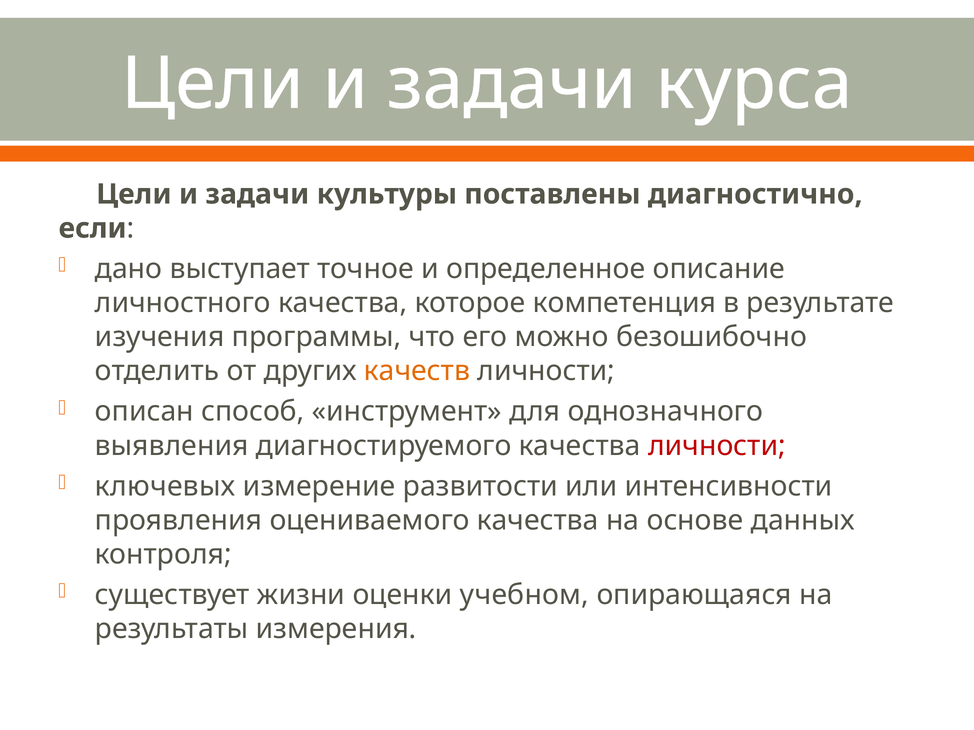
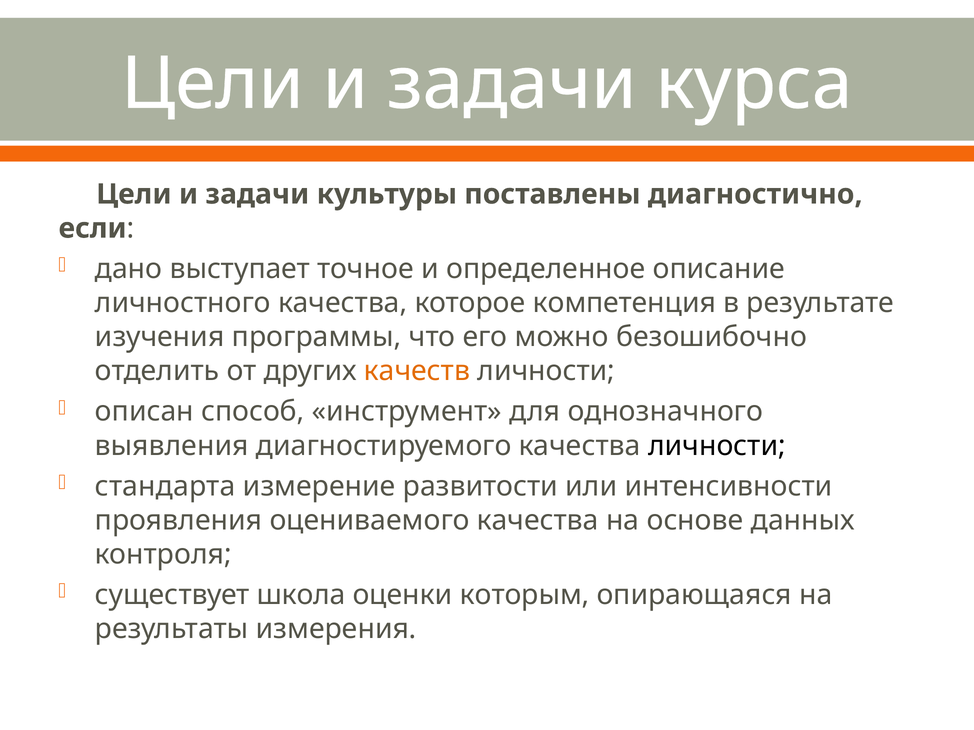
личности colour: red -> black (717, 446)
ключевых: ключевых -> стандарта (165, 487)
жизни: жизни -> школа (301, 595)
учебном: учебном -> которым (525, 595)
